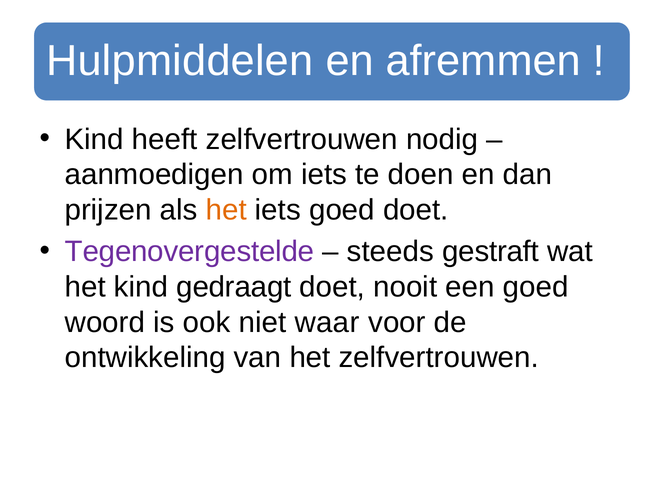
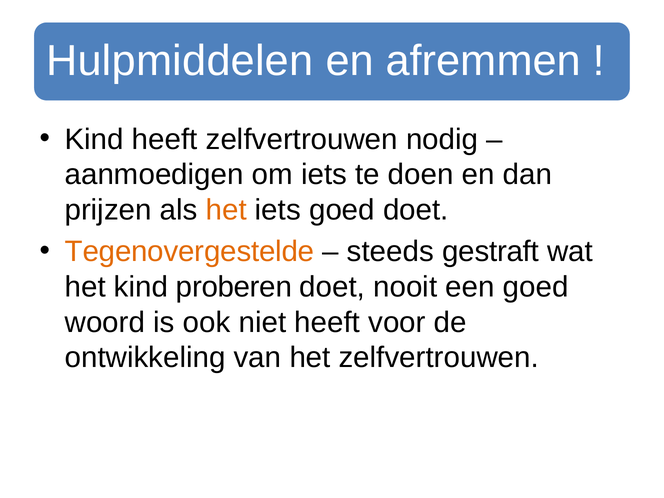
Tegenovergestelde colour: purple -> orange (190, 251)
gedraagt: gedraagt -> proberen (234, 287)
niet waar: waar -> heeft (327, 322)
